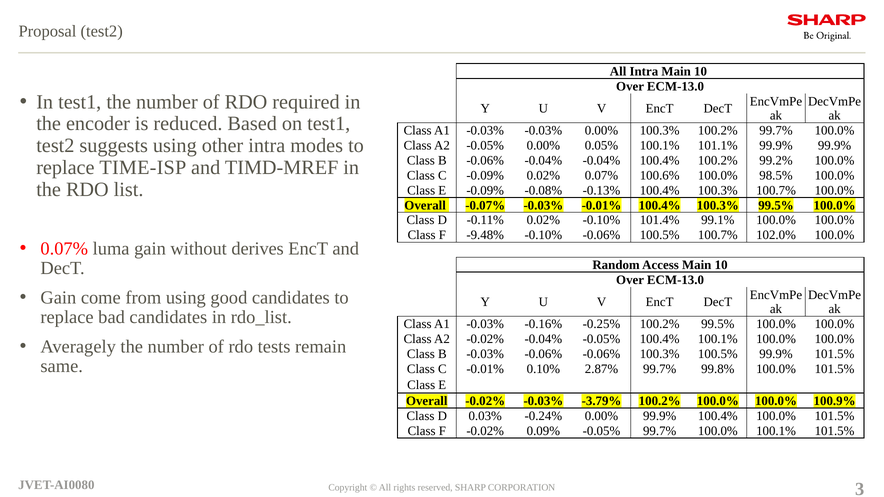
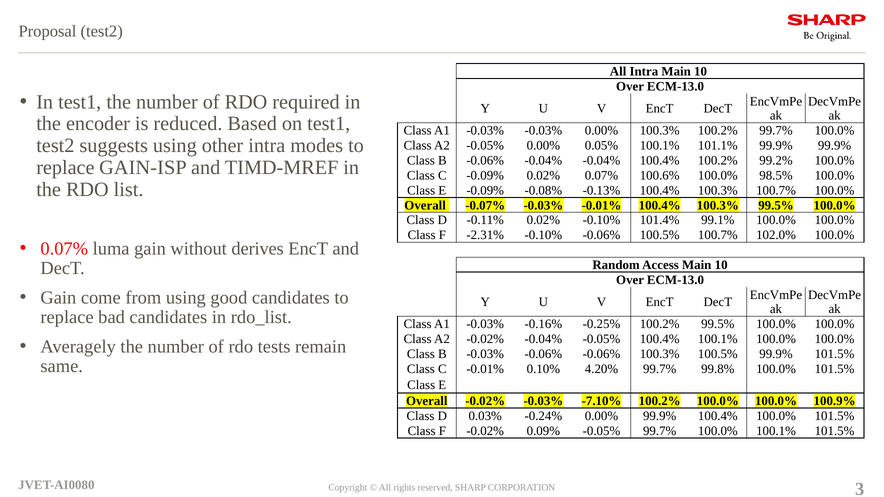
TIME-ISP: TIME-ISP -> GAIN-ISP (143, 168)
-9.48%: -9.48% -> -2.31% (485, 235)
2.87%: 2.87% -> 4.20% (602, 369)
-3.79%: -3.79% -> -7.10% (602, 401)
